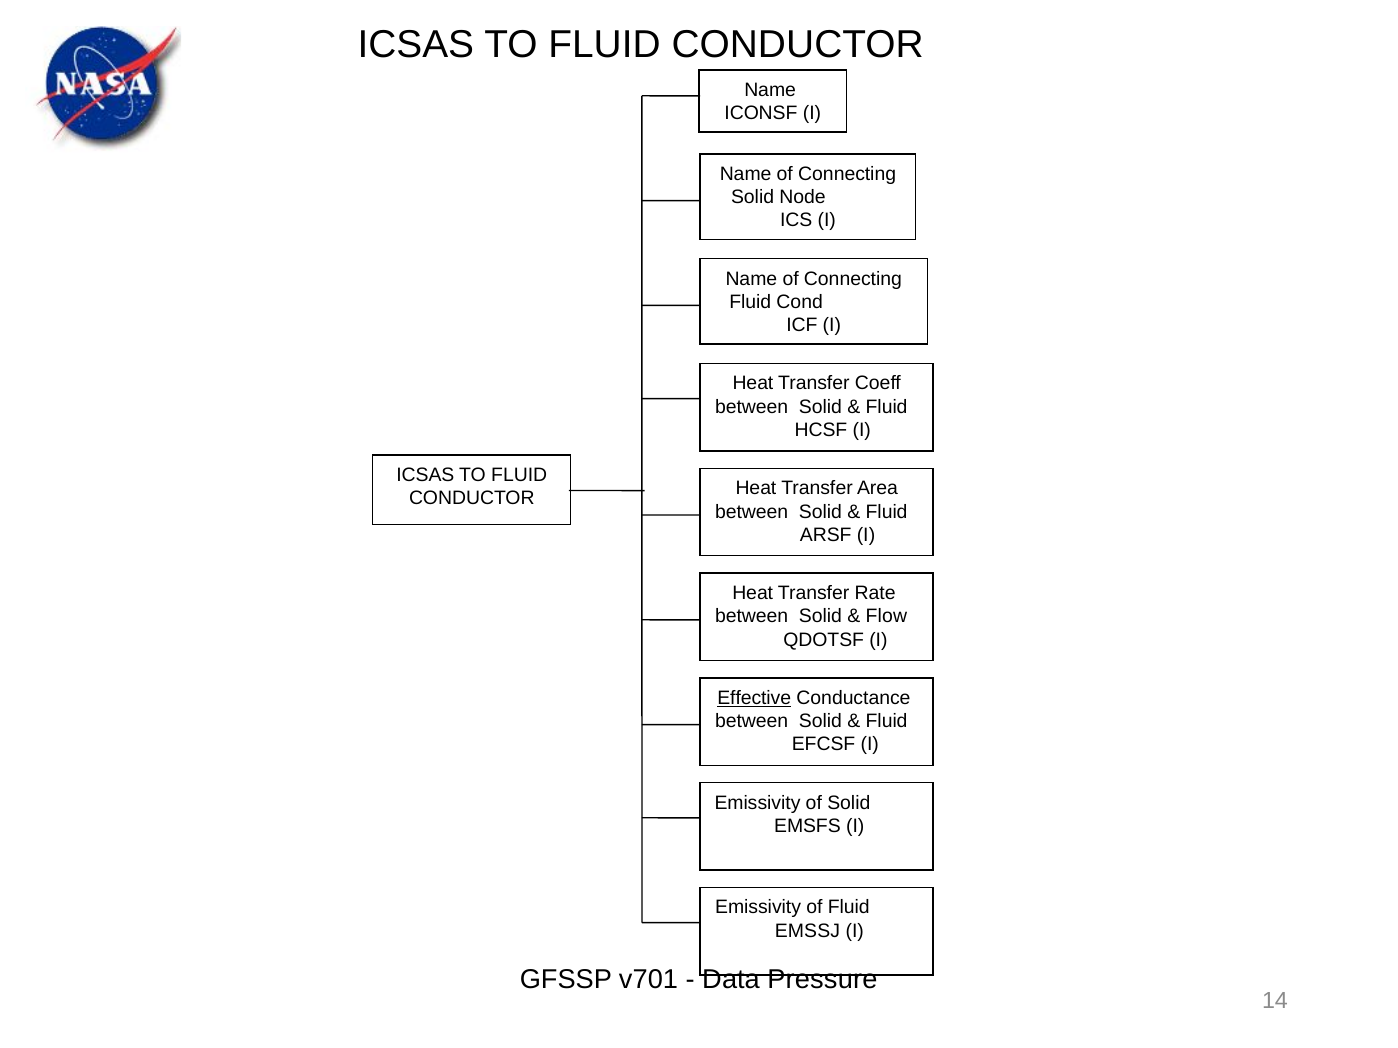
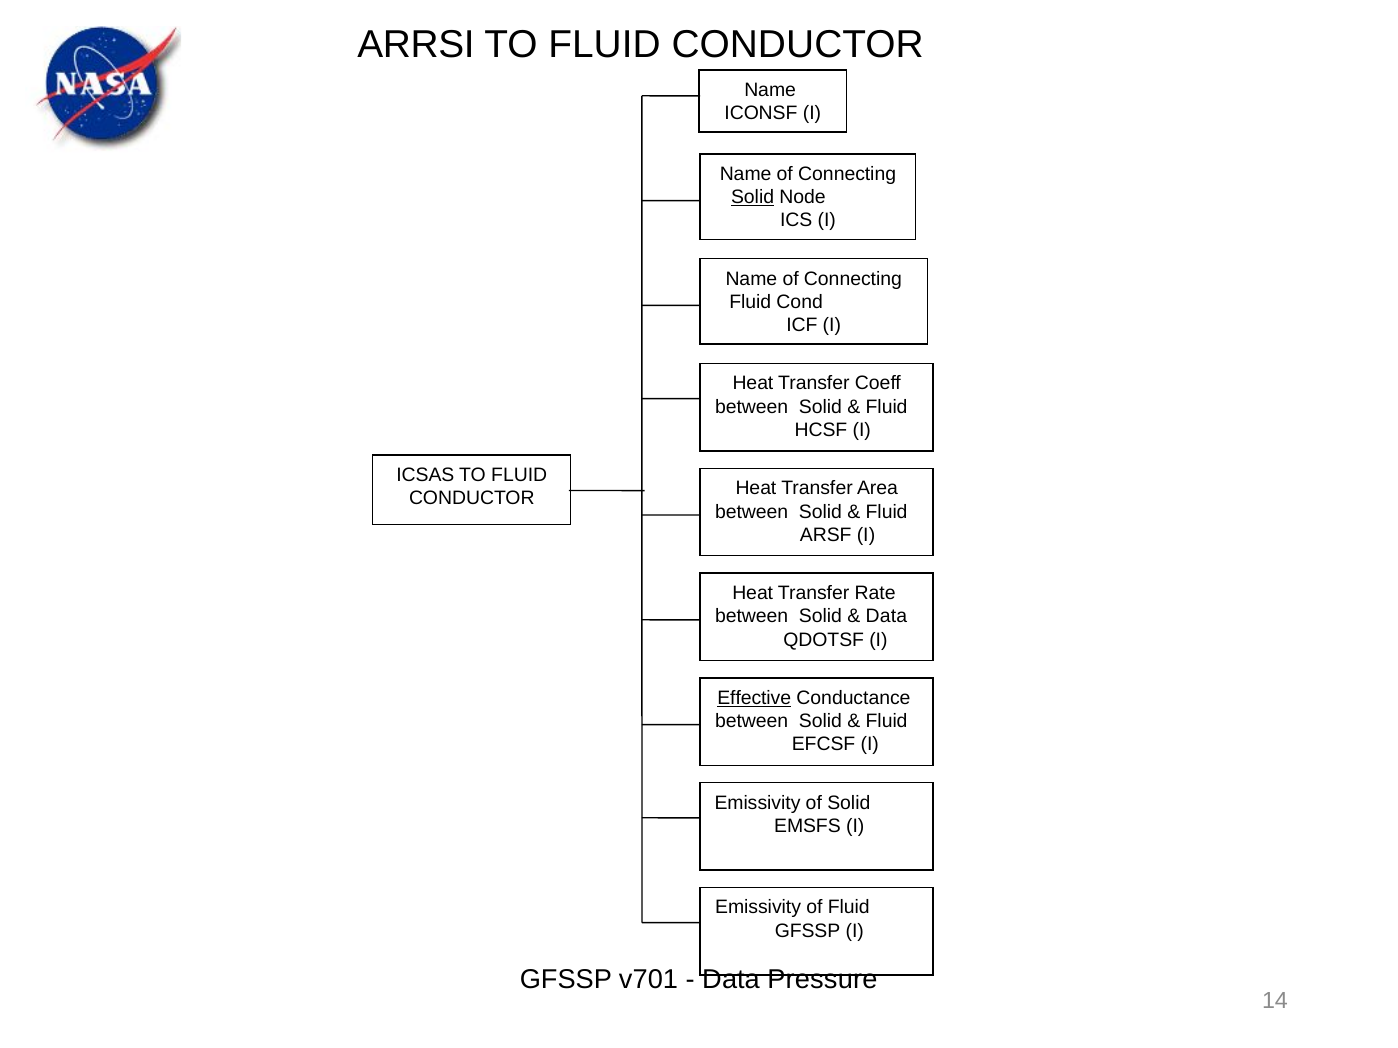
ICSAS: ICSAS -> ARRSI (416, 45)
Solid underline: none -> present (753, 197)
Flow: Flow -> Data (886, 617)
EMSSJ: EMSSJ -> GFSSP (808, 931)
